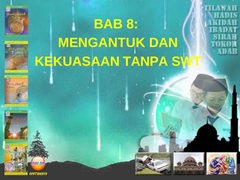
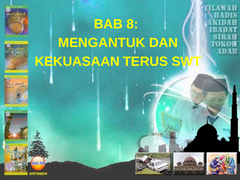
TANPA: TANPA -> TERUS (145, 61)
